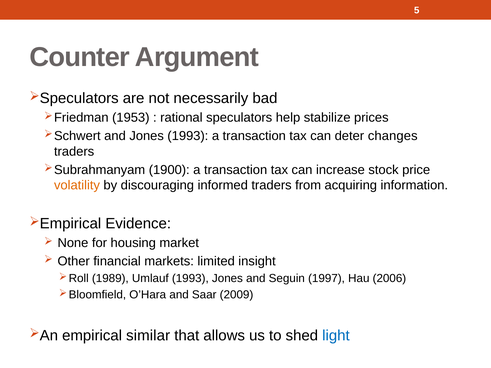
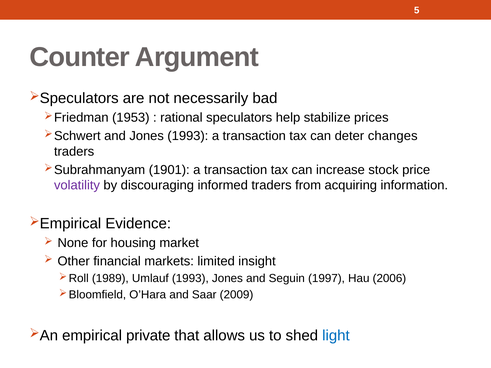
1900: 1900 -> 1901 (169, 170)
volatility colour: orange -> purple (77, 185)
similar: similar -> private (148, 336)
